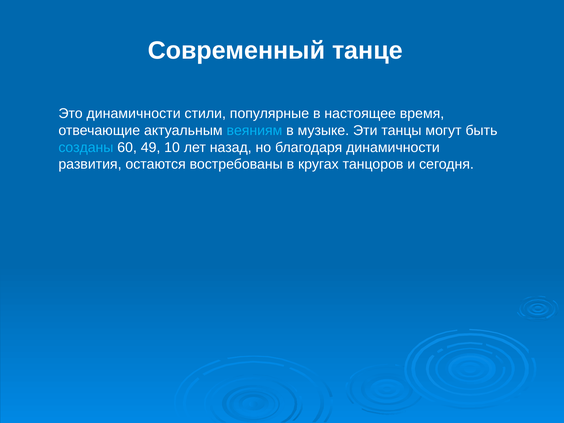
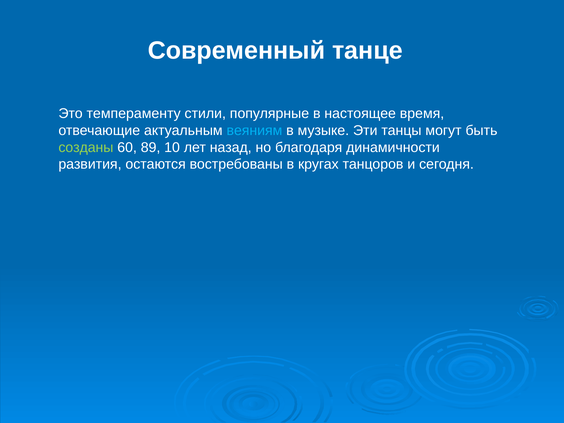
Это динамичности: динамичности -> темпераменту (134, 114)
созданы colour: light blue -> light green (86, 147)
49: 49 -> 89 (151, 147)
